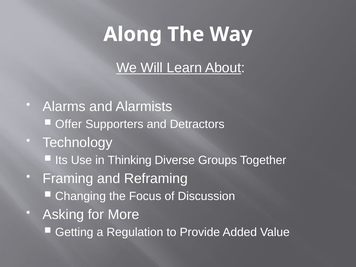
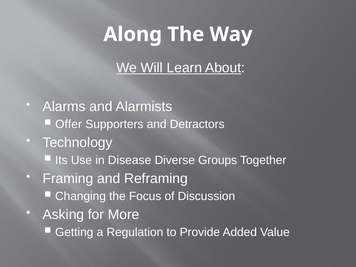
Thinking: Thinking -> Disease (130, 160)
